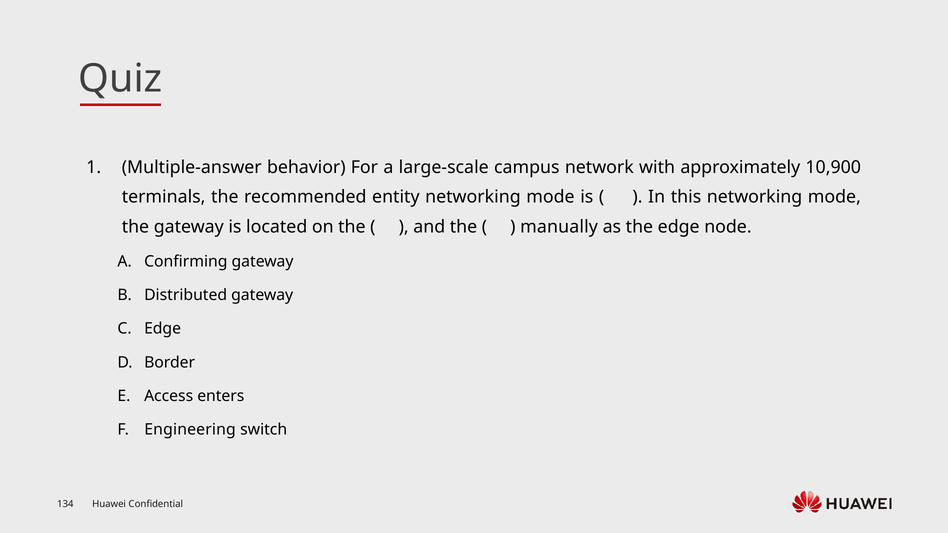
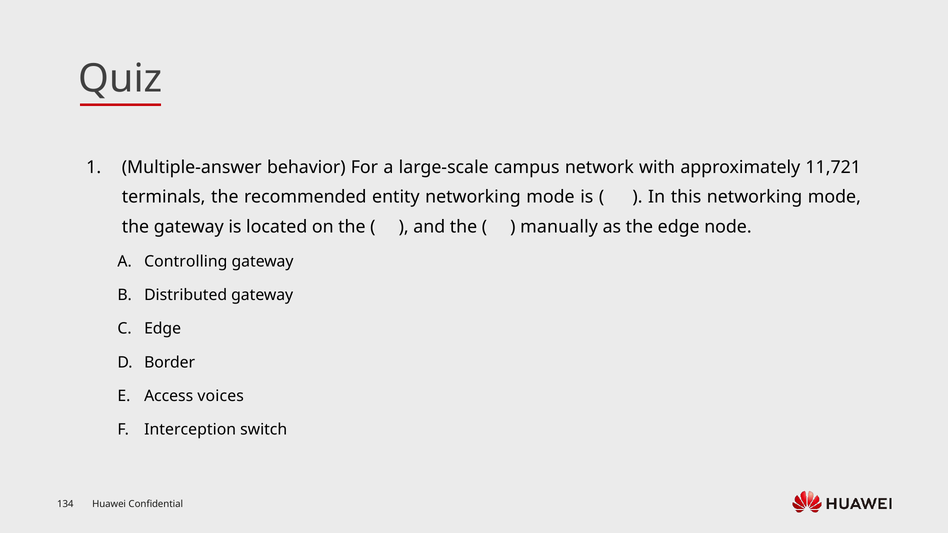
10,900: 10,900 -> 11,721 (833, 167)
Confirming: Confirming -> Controlling (186, 262)
enters: enters -> voices (221, 396)
Engineering: Engineering -> Interception (190, 430)
